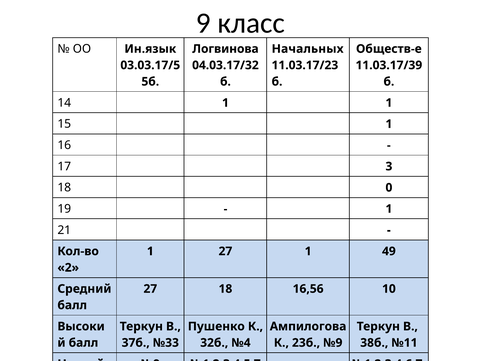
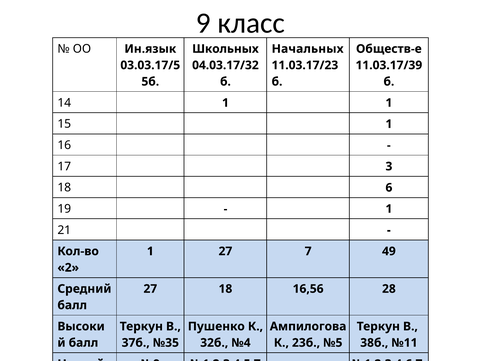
Логвинова: Логвинова -> Школьных (225, 49)
0: 0 -> 6 (389, 188)
27 1: 1 -> 7 (308, 251)
16,56 10: 10 -> 28 (389, 289)
№33: №33 -> №35 (166, 343)
23б №9: №9 -> №5 (333, 343)
